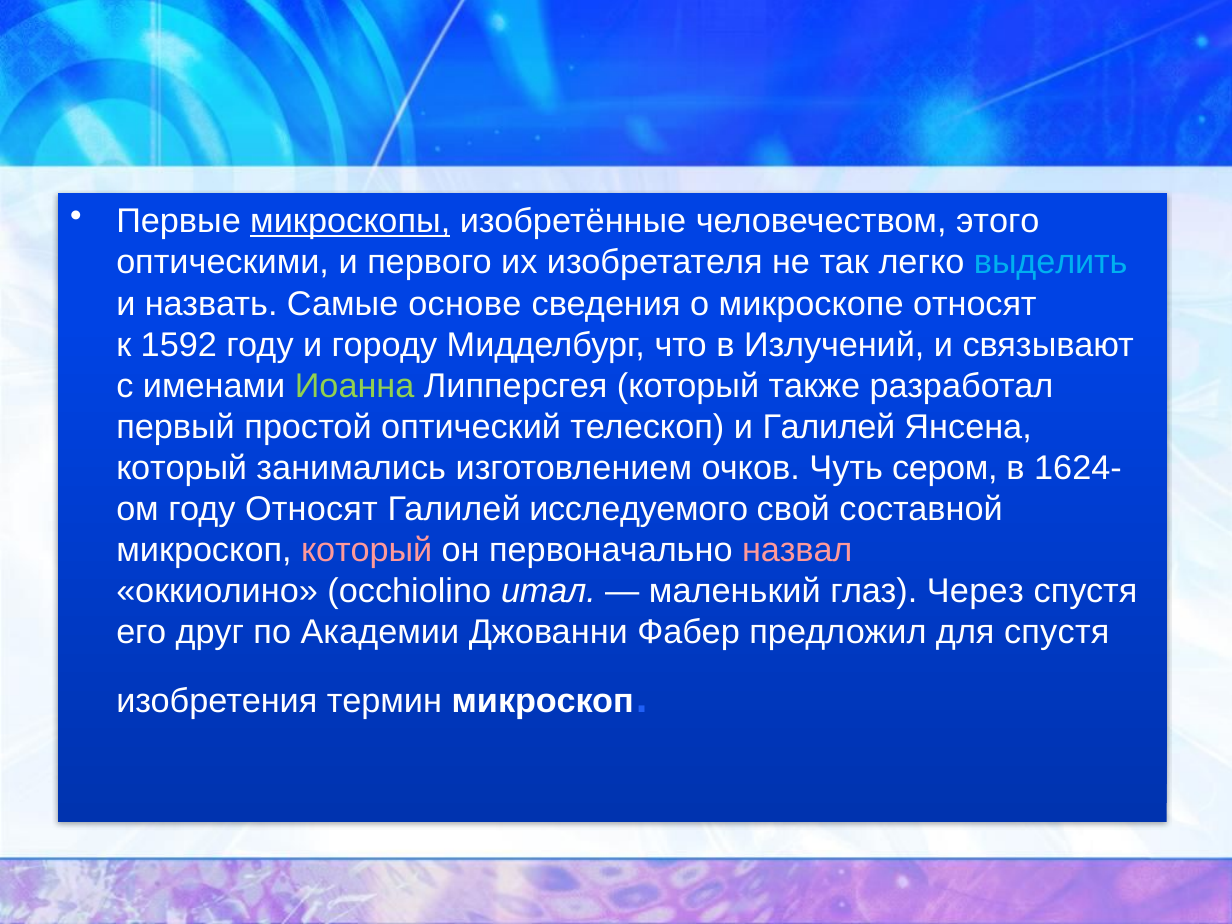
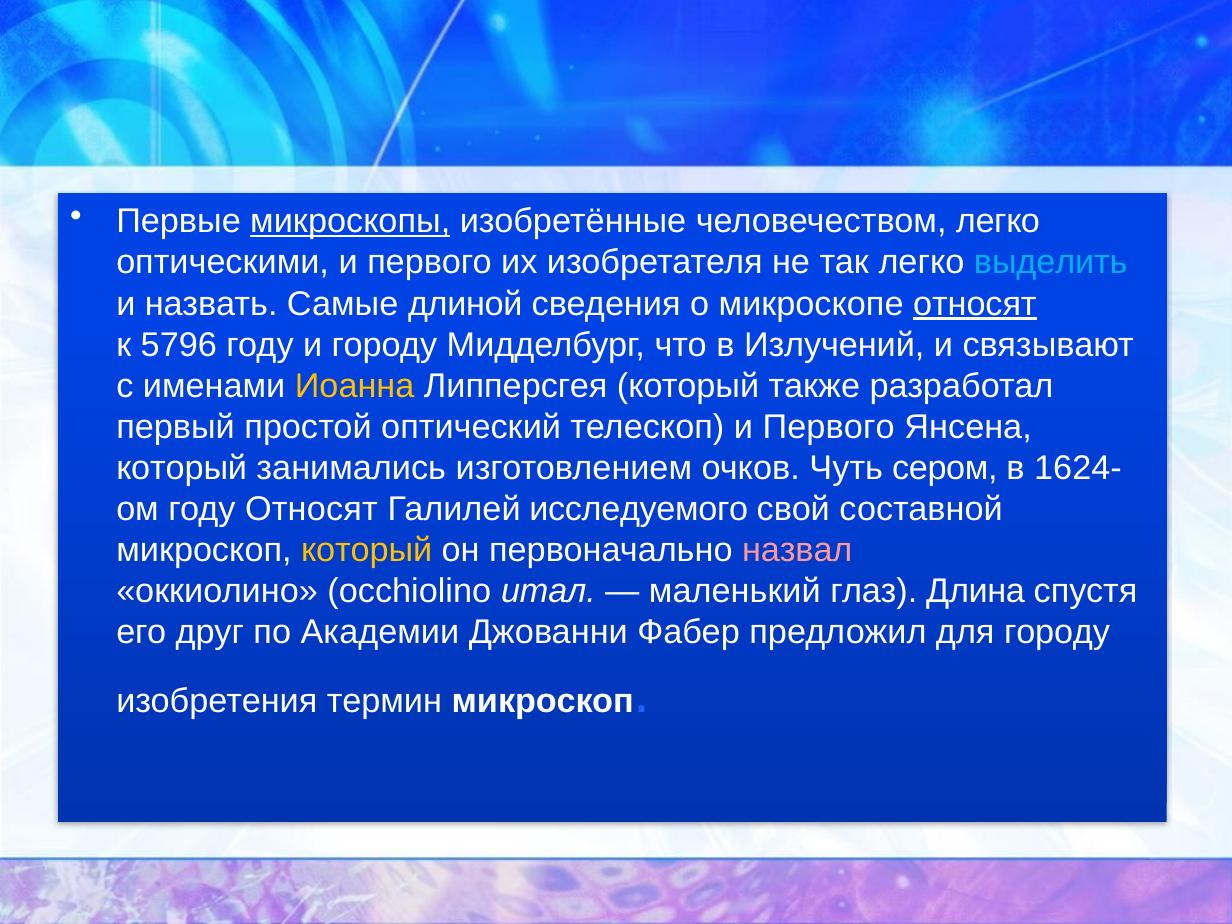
человечеством этого: этого -> легко (998, 222)
основе: основе -> длиной (465, 304)
относят underline: none -> present (975, 304)
1592: 1592 -> 5796 (179, 345)
Иоанна colour: light green -> yellow (355, 386)
телескоп и Галилей: Галилей -> Первого (829, 427)
который colour: pink -> yellow (367, 550)
Через: Через -> Длина (976, 591)
для спустя: спустя -> городу (1057, 632)
